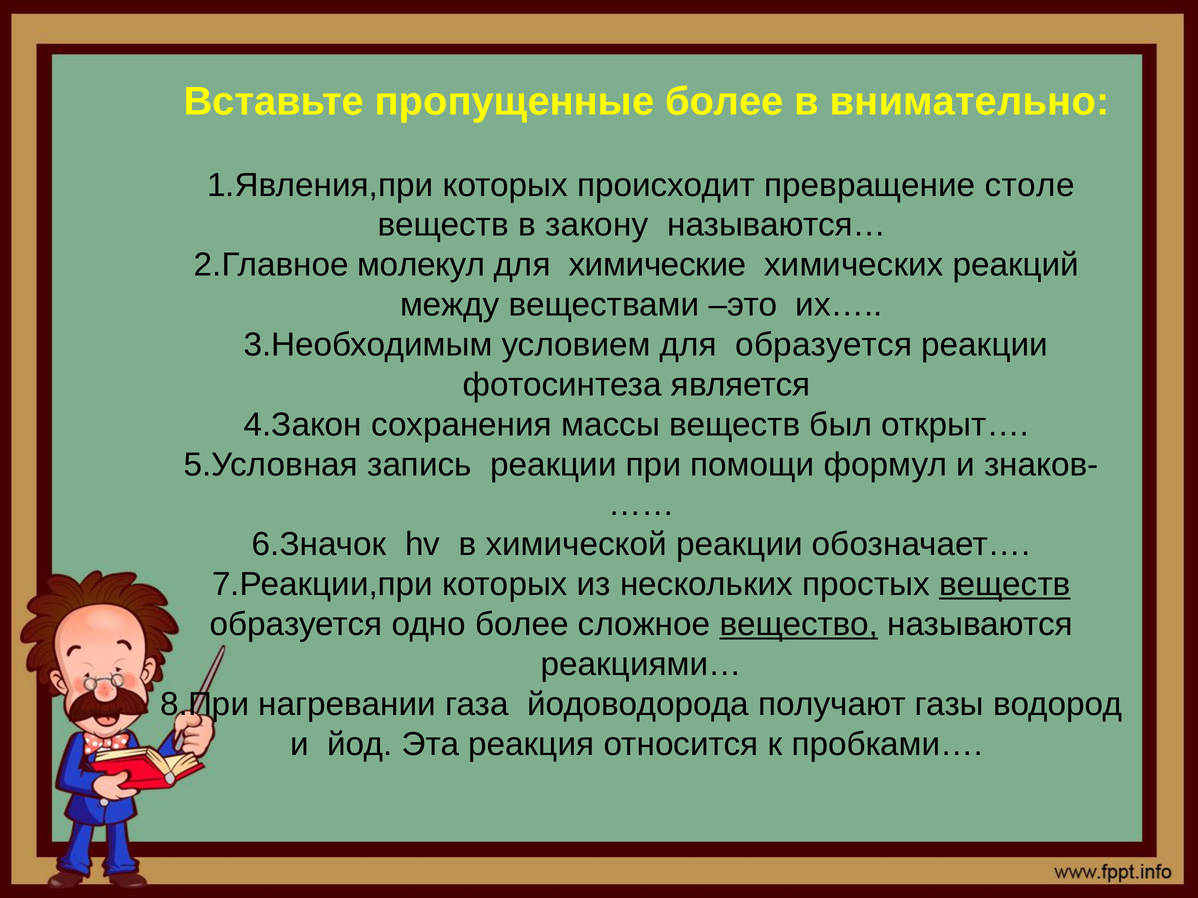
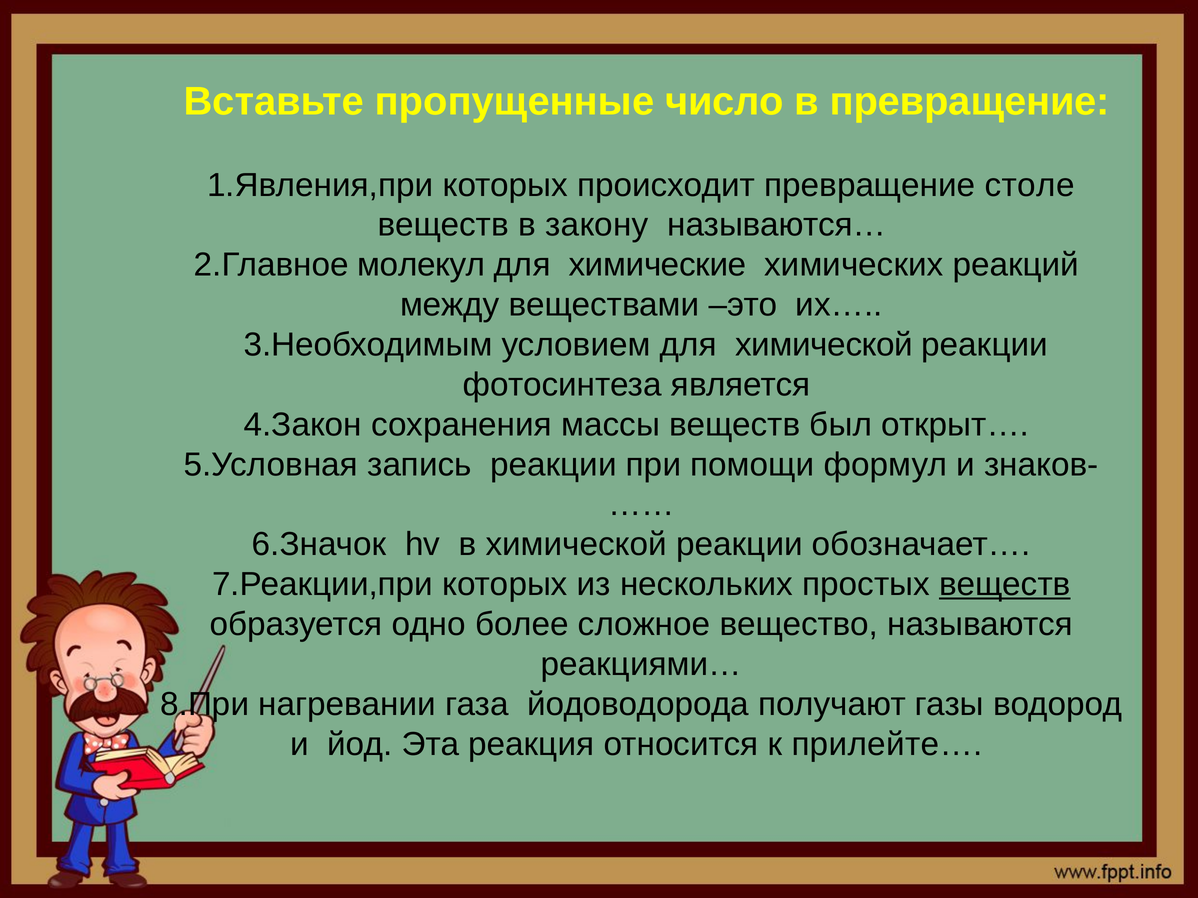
пропущенные более: более -> число (724, 102)
в внимательно: внимательно -> превращение (970, 102)
для образуется: образуется -> химической (824, 345)
вещество underline: present -> none (799, 625)
пробками…: пробками… -> прилейте… (887, 744)
